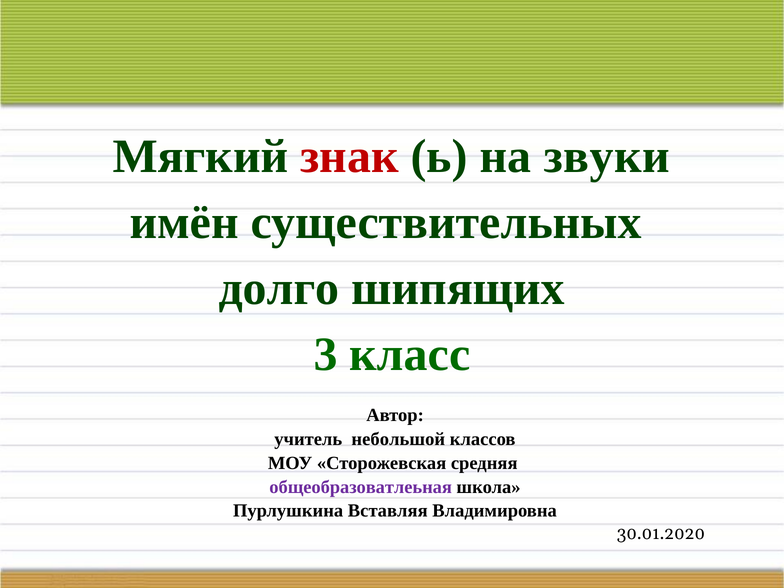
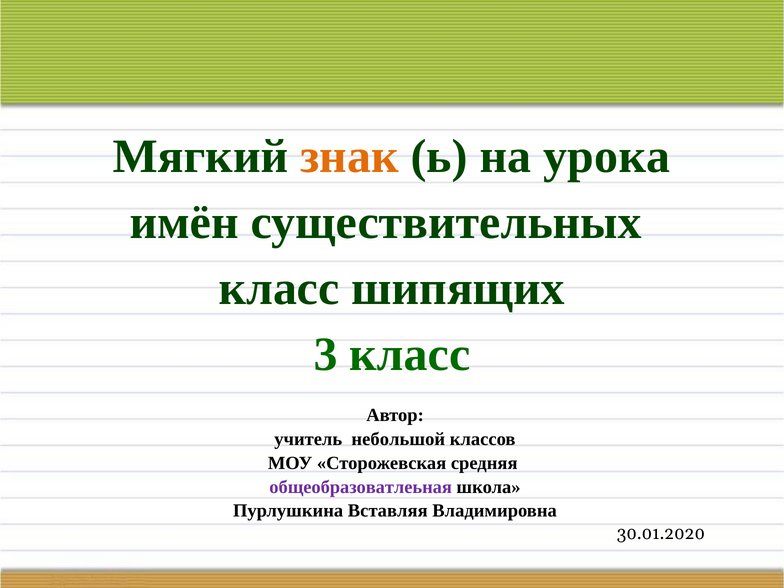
знак colour: red -> orange (349, 156)
звуки: звуки -> урока (607, 156)
долго: долго -> класс (279, 288)
